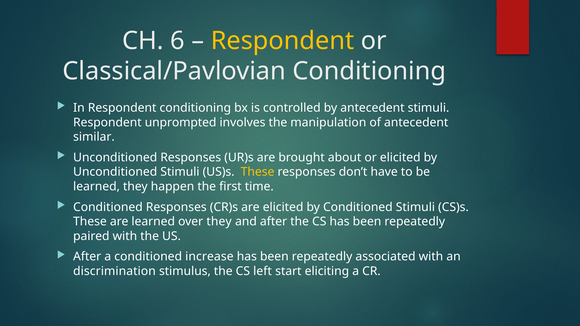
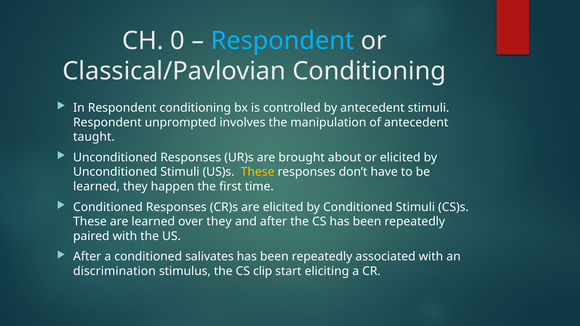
6: 6 -> 0 (178, 41)
Respondent colour: yellow -> light blue (283, 41)
similar: similar -> taught (94, 137)
increase: increase -> salivates (209, 257)
left: left -> clip (263, 271)
